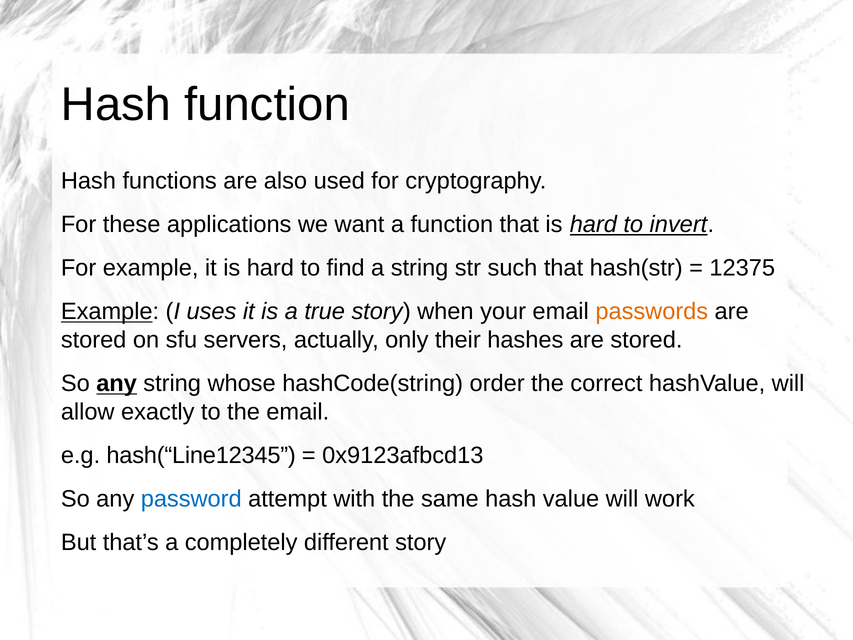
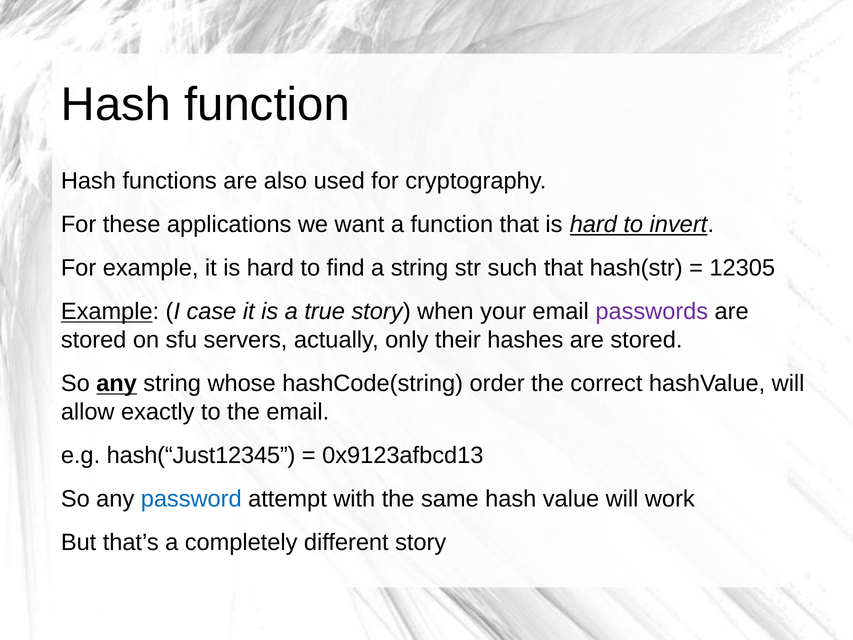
12375: 12375 -> 12305 (742, 268)
uses: uses -> case (211, 311)
passwords colour: orange -> purple (652, 311)
hash(“Line12345: hash(“Line12345 -> hash(“Just12345 (201, 455)
